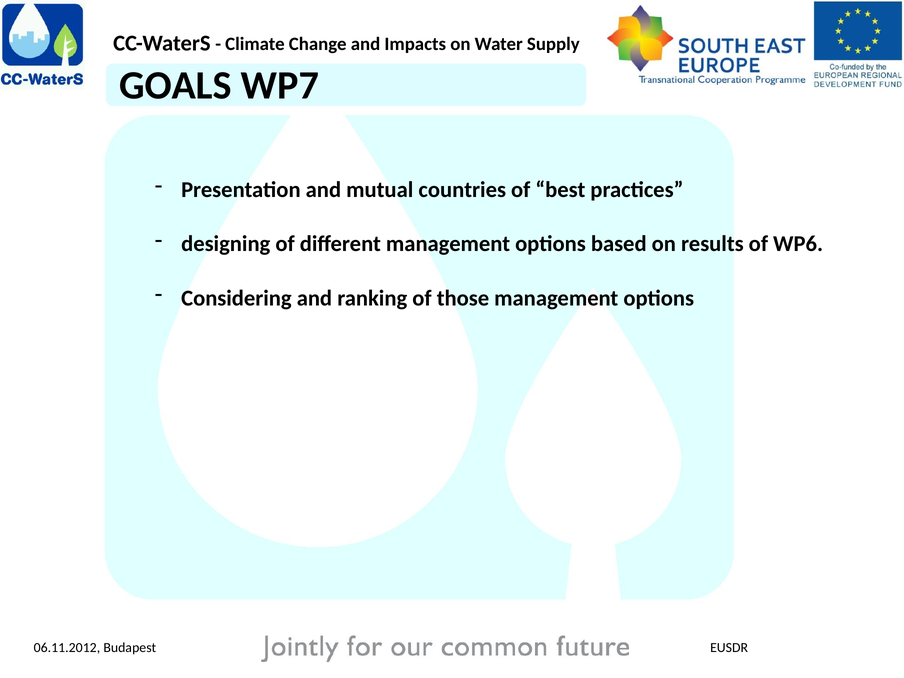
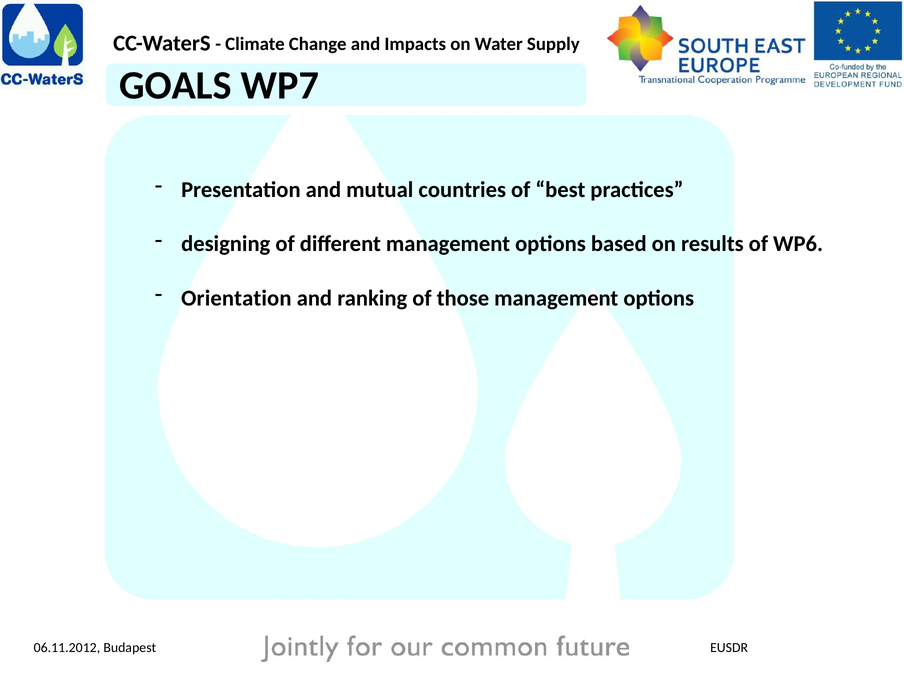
Considering: Considering -> Orientation (236, 298)
